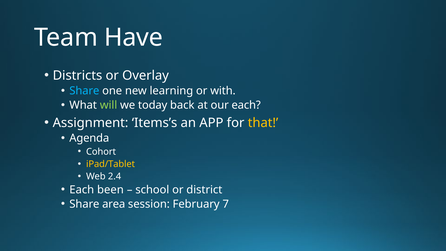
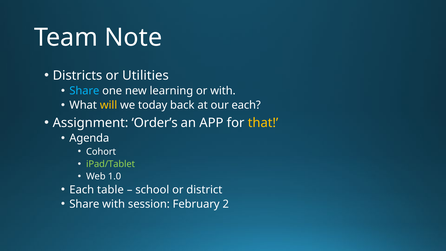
Have: Have -> Note (133, 37)
Overlay: Overlay -> Utilities (145, 75)
will colour: light green -> yellow (109, 105)
Items’s: Items’s -> Order’s (155, 123)
iPad/Tablet colour: yellow -> light green (111, 164)
2.4: 2.4 -> 1.0 (115, 176)
been: been -> table (110, 190)
Share area: area -> with (114, 204)
7: 7 -> 2 (226, 204)
